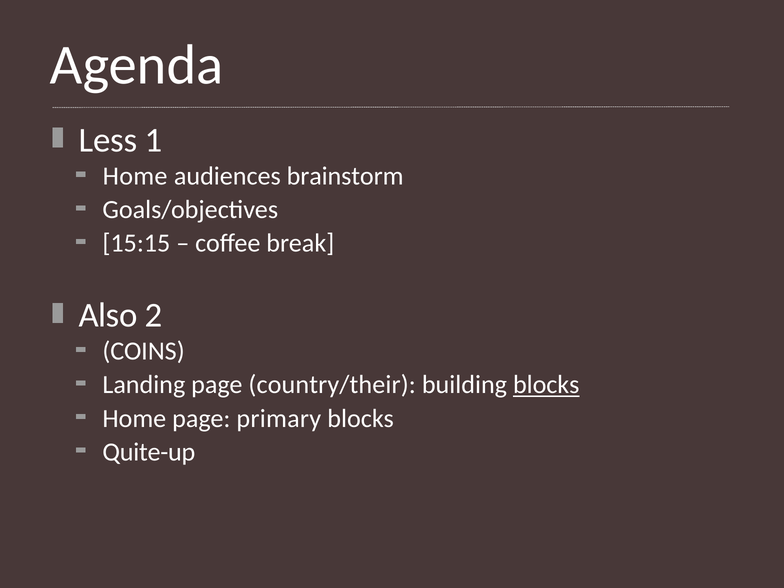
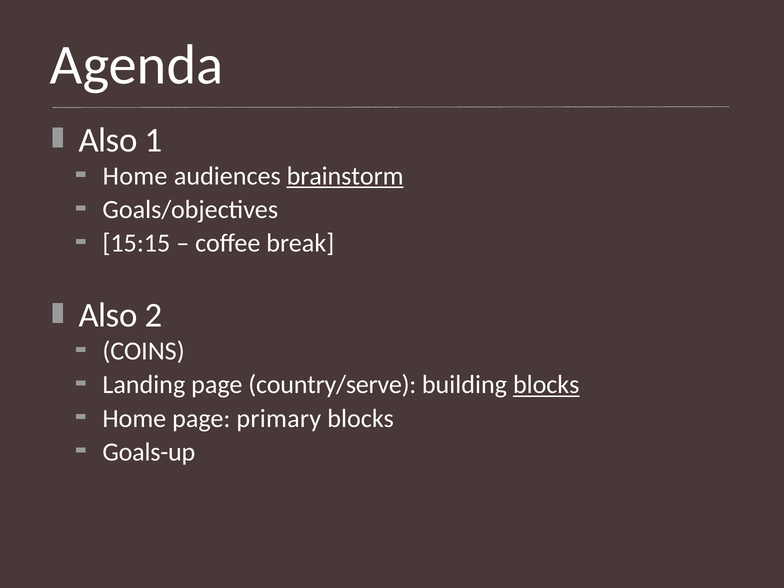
Less: Less -> Also (108, 140)
brainstorm underline: none -> present (345, 176)
country/their: country/their -> country/serve (332, 385)
Quite-up: Quite-up -> Goals-up (149, 452)
